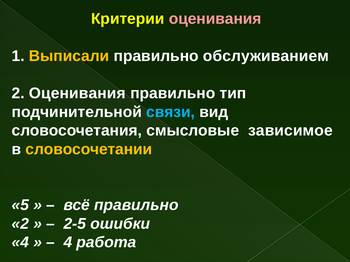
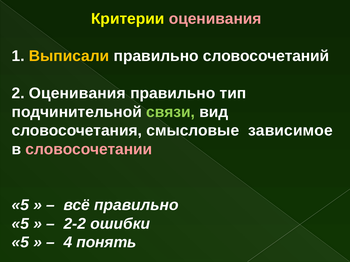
обслуживанием: обслуживанием -> словосочетаний (266, 56)
связи colour: light blue -> light green (171, 112)
словосочетании colour: yellow -> pink (89, 149)
2: 2 -> 5 (20, 224)
2-5: 2-5 -> 2-2 (75, 224)
4: 4 -> 5 (20, 243)
работа: работа -> понять (106, 243)
